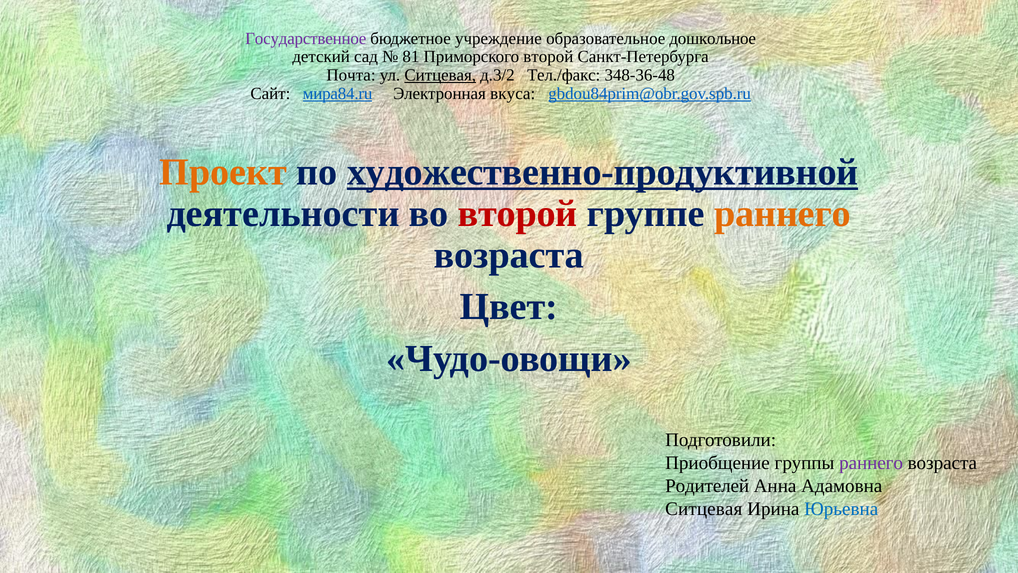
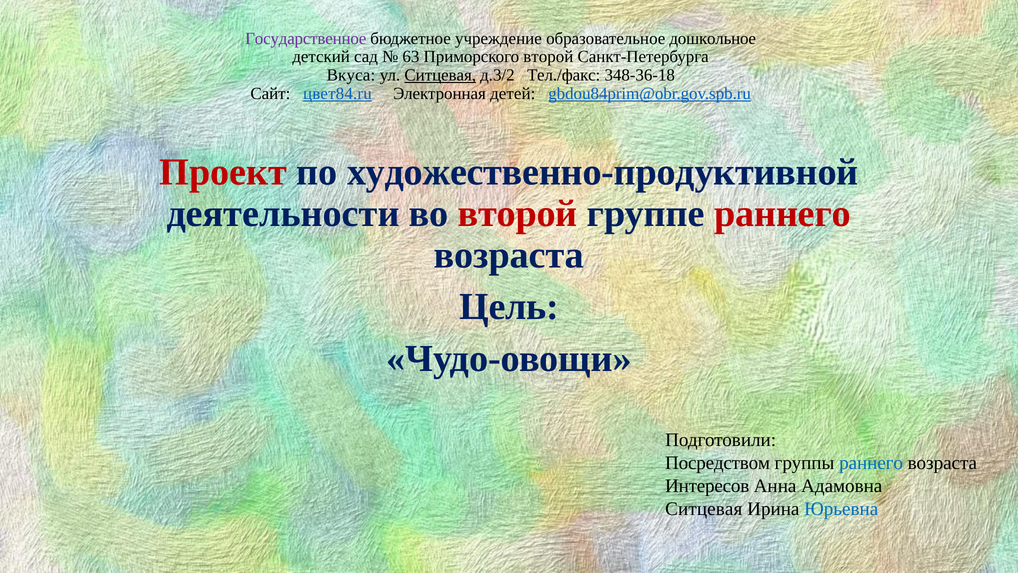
81: 81 -> 63 (411, 57)
Почта: Почта -> Вкуса (351, 75)
348-36-48: 348-36-48 -> 348-36-18 (640, 75)
мира84.ru: мира84.ru -> цвет84.ru (337, 93)
вкуса: вкуса -> детей (513, 93)
Проект colour: orange -> red (223, 172)
художественно-продуктивной underline: present -> none (603, 172)
раннего colour: orange -> red (783, 214)
Цвет: Цвет -> Цель (509, 307)
Приобщение: Приобщение -> Посредством (718, 463)
раннего colour: purple -> blue (871, 463)
Родителей: Родителей -> Интересов (707, 486)
